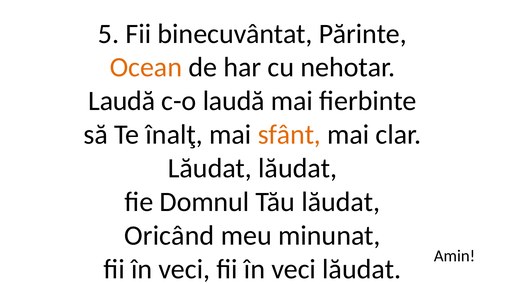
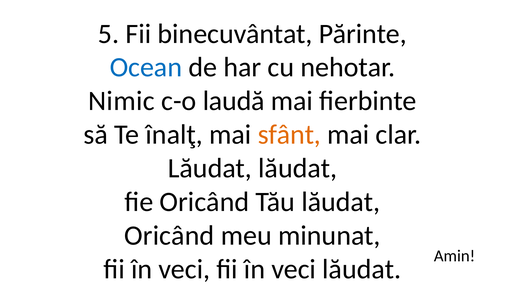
Ocean colour: orange -> blue (146, 67)
Laudă: Laudă -> Nimic (121, 101)
fie Domnul: Domnul -> Oricând (204, 202)
